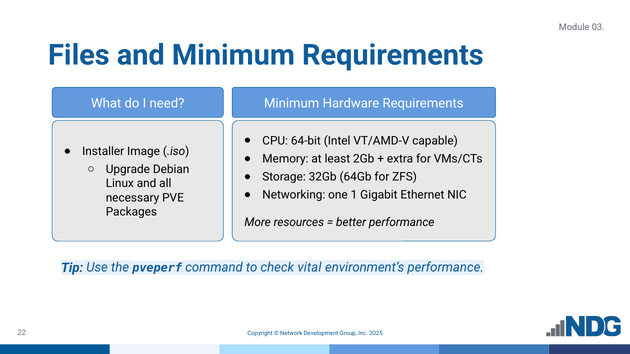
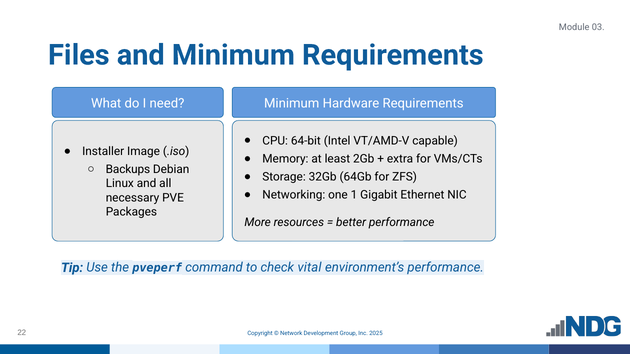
Upgrade: Upgrade -> Backups (128, 170)
